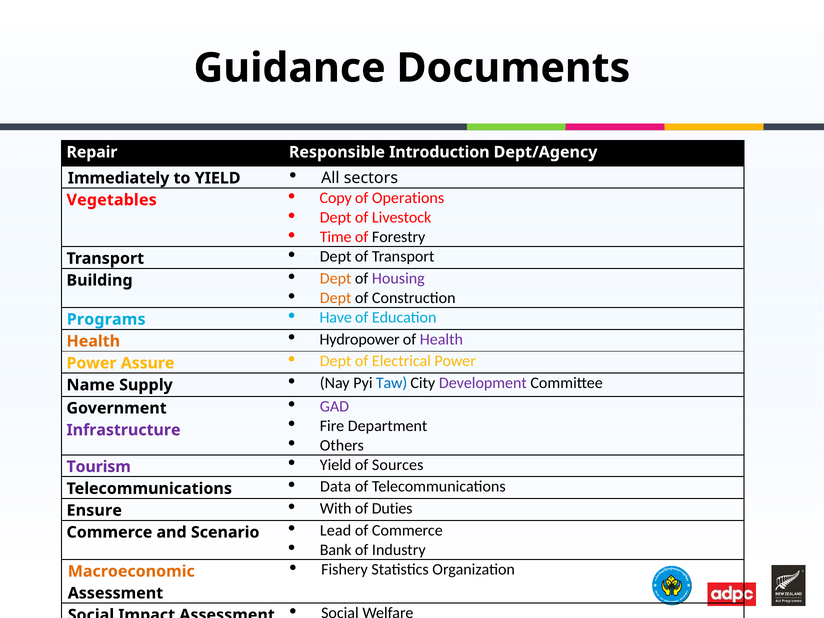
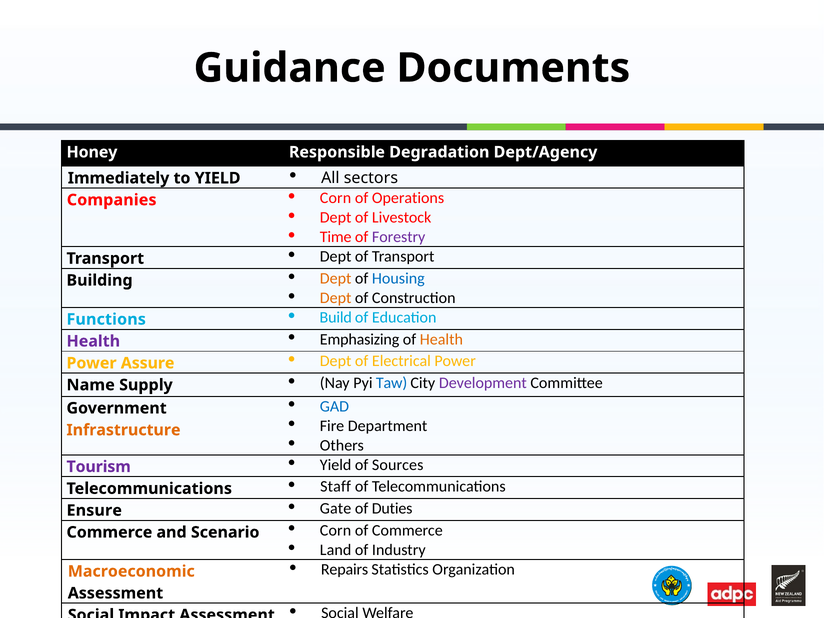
Repair: Repair -> Honey (92, 152)
Introduction: Introduction -> Degradation (439, 152)
Vegetables: Vegetables -> Companies (112, 200)
Copy: Copy -> Corn (336, 198)
Forestry colour: black -> purple (399, 237)
Housing colour: purple -> blue (398, 278)
Programs: Programs -> Functions (106, 319)
Have: Have -> Build (336, 317)
Health colour: orange -> purple (93, 341)
Hydropower: Hydropower -> Emphasizing (360, 339)
Health colour: purple -> orange (441, 339)
GAD colour: purple -> blue (334, 406)
Infrastructure colour: purple -> orange (123, 430)
Data: Data -> Staff (336, 487)
With: With -> Gate (336, 509)
Lead: Lead -> Corn (336, 530)
Bank: Bank -> Land (336, 550)
Fishery: Fishery -> Repairs (345, 569)
